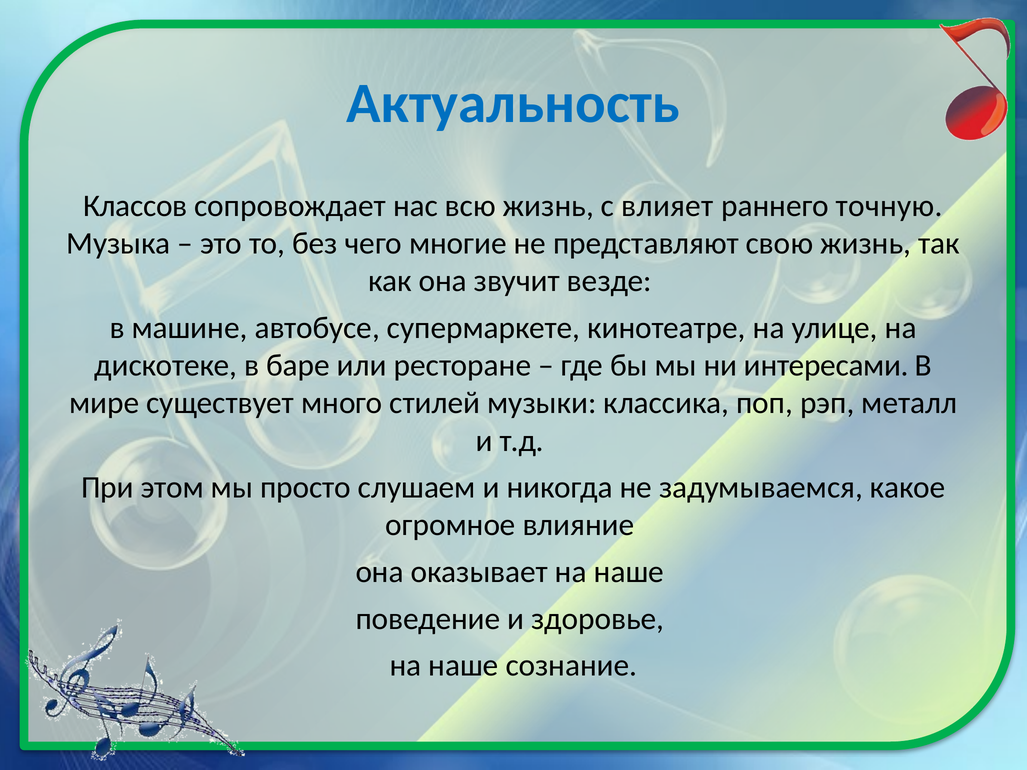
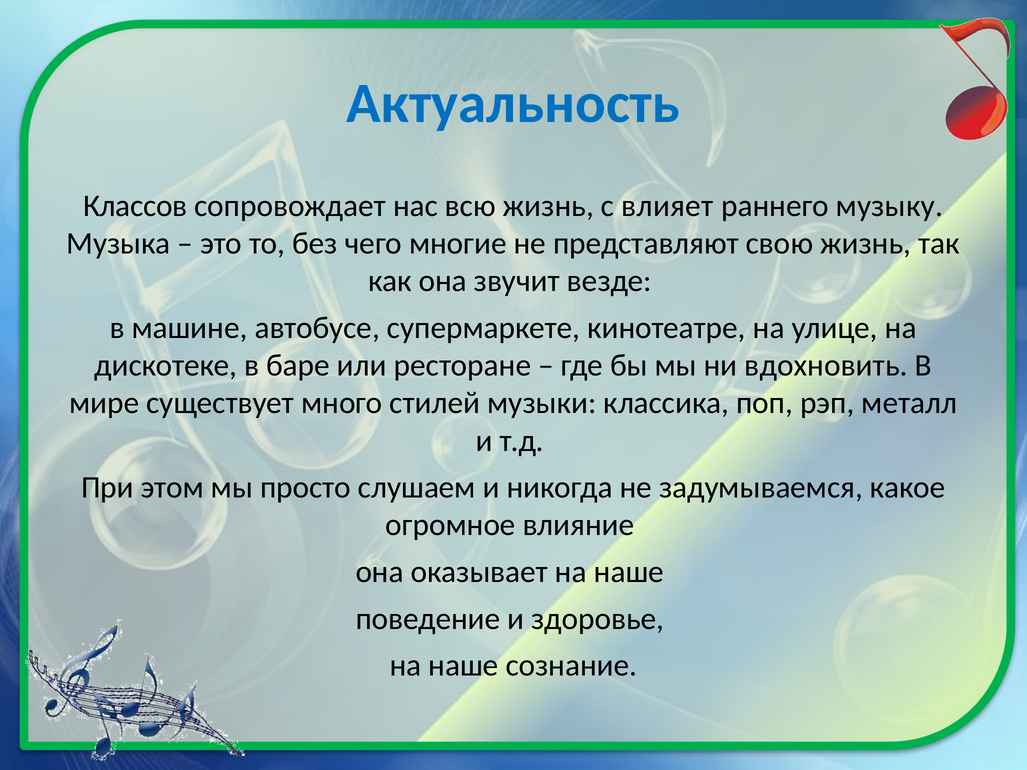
точную: точную -> музыку (889, 206)
интересами: интересами -> вдохновить (826, 366)
